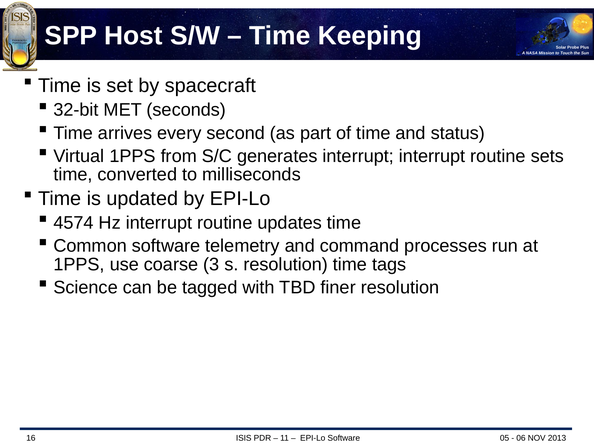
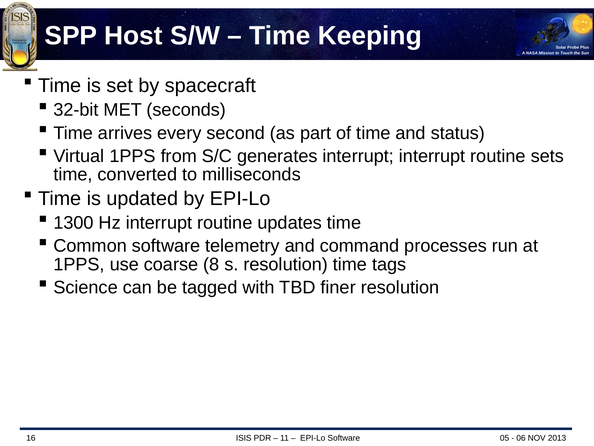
4574: 4574 -> 1300 (74, 223)
3: 3 -> 8 (211, 264)
